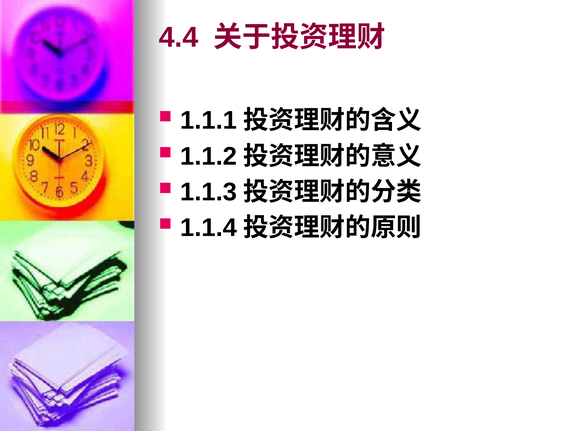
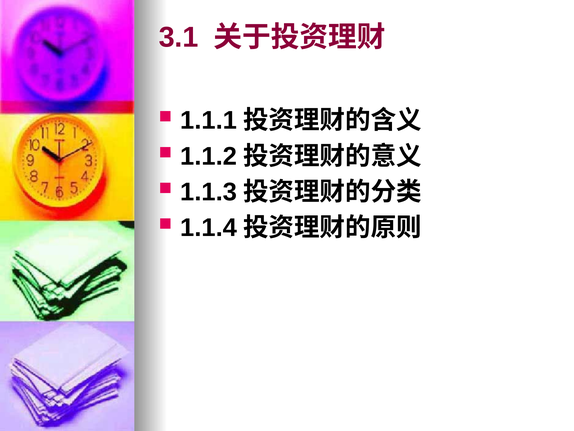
4.4: 4.4 -> 3.1 (179, 37)
